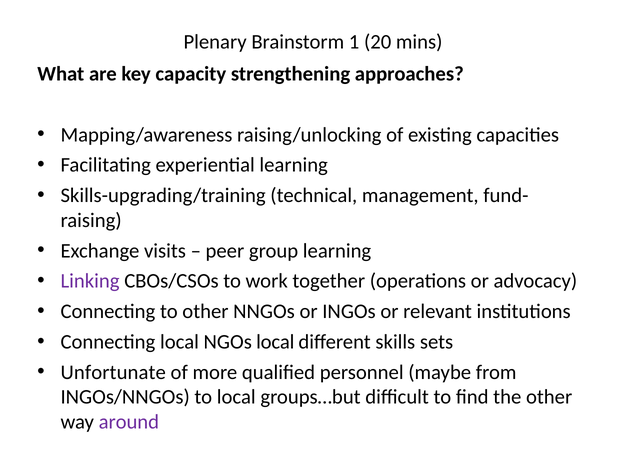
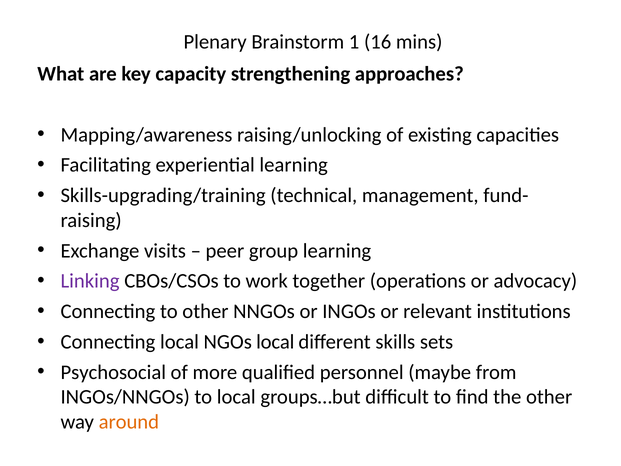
20: 20 -> 16 (378, 42)
Unfortunate: Unfortunate -> Psychosocial (113, 372)
around colour: purple -> orange (129, 422)
